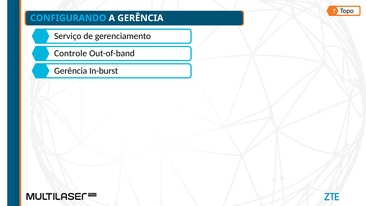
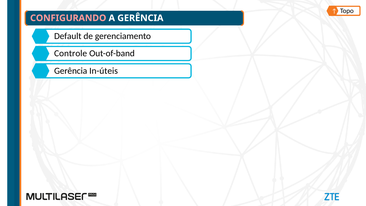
CONFIGURANDO colour: light blue -> pink (68, 18)
Serviço: Serviço -> Default (68, 36)
In-burst: In-burst -> In-úteis (104, 71)
